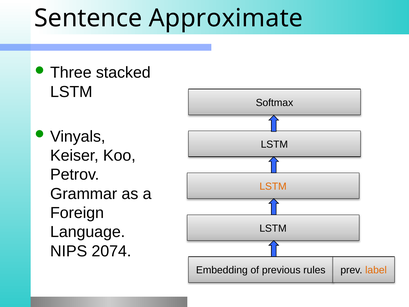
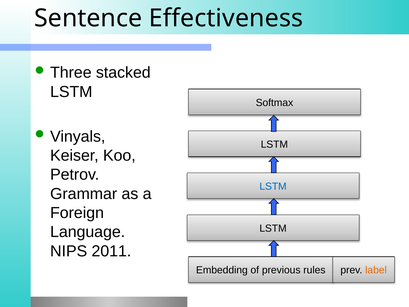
Approximate: Approximate -> Effectiveness (226, 18)
LSTM colour: orange -> blue (273, 186)
2074: 2074 -> 2011 (111, 251)
